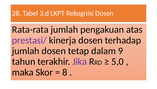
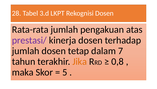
9: 9 -> 7 (121, 51)
Jika colour: purple -> orange (80, 61)
5,0: 5,0 -> 0,8 (117, 61)
8: 8 -> 5 (65, 72)
